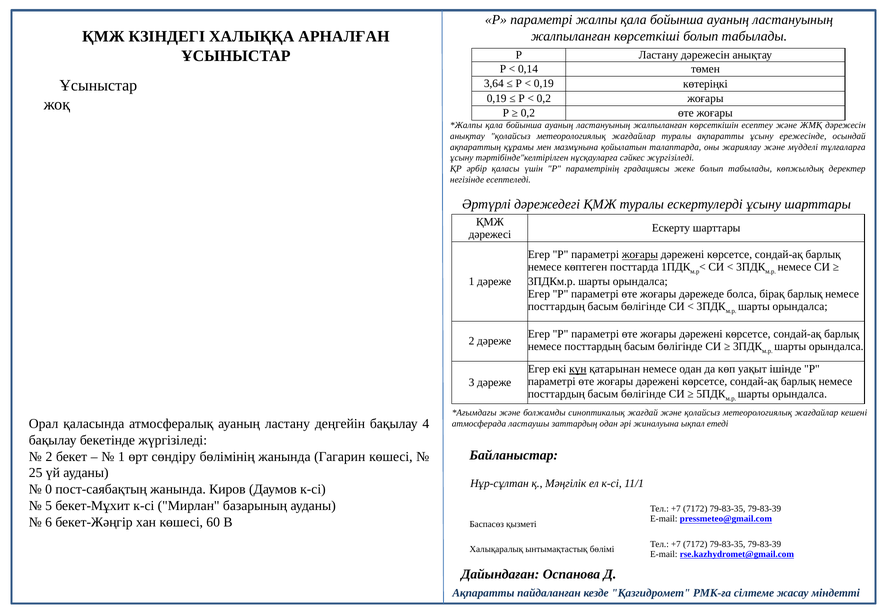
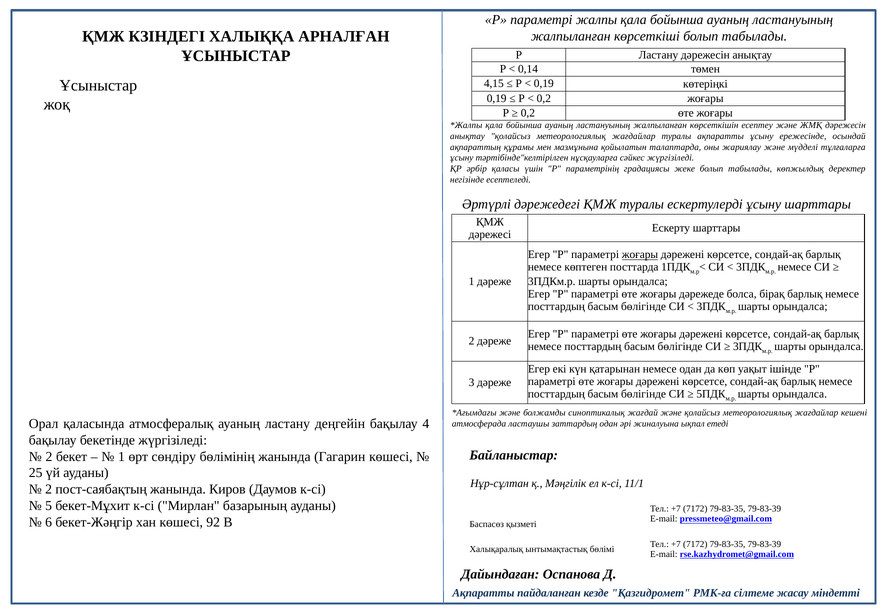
3,64: 3,64 -> 4,15 (494, 84)
күн underline: present -> none (578, 369)
0: 0 -> 2 (49, 489)
60: 60 -> 92 (213, 522)
